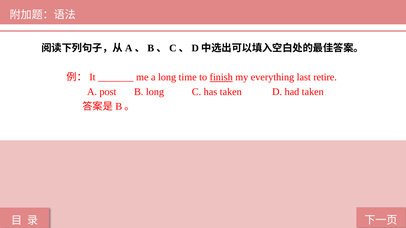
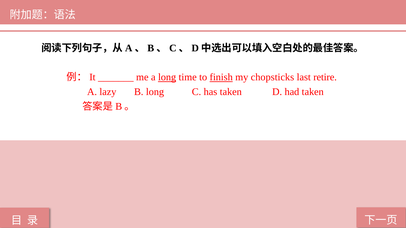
long underline: none -> present (167, 77)
everything: everything -> chopsticks (272, 77)
post: post -> lazy (108, 92)
